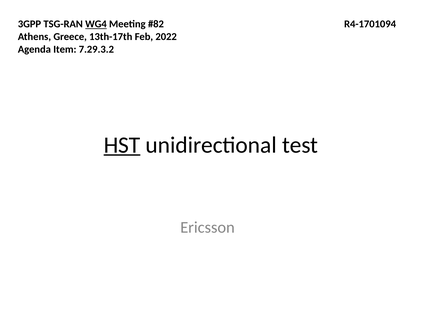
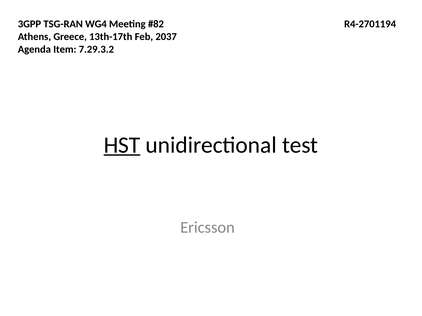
WG4 underline: present -> none (96, 24)
R4-1701094: R4-1701094 -> R4-2701194 (370, 24)
2022: 2022 -> 2037 (166, 37)
